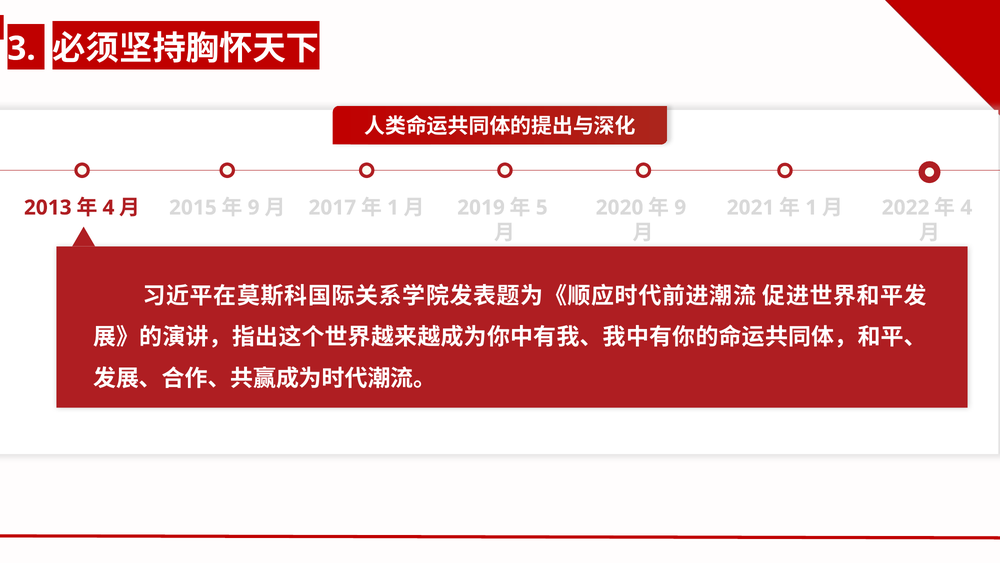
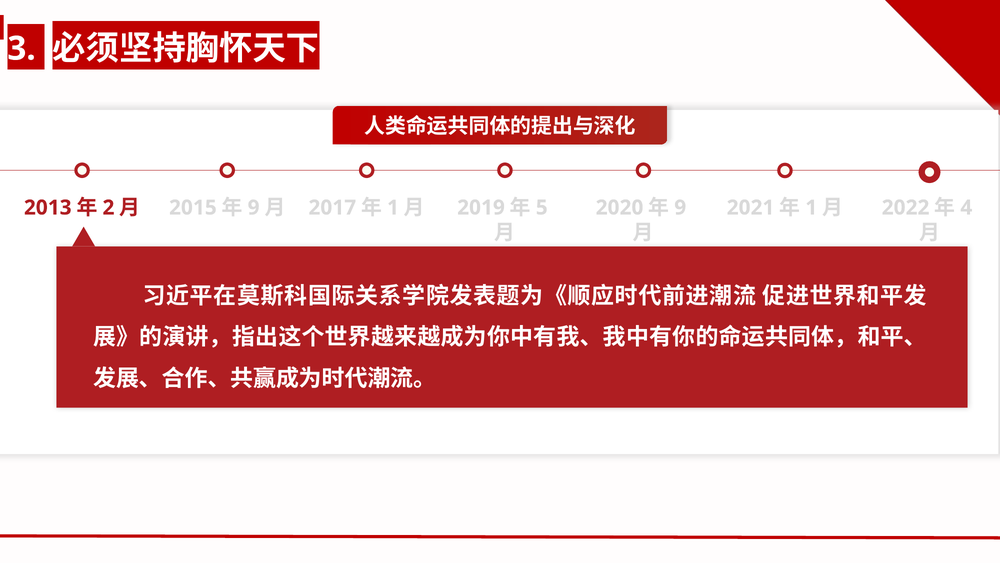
4: 4 -> 2 (108, 207)
